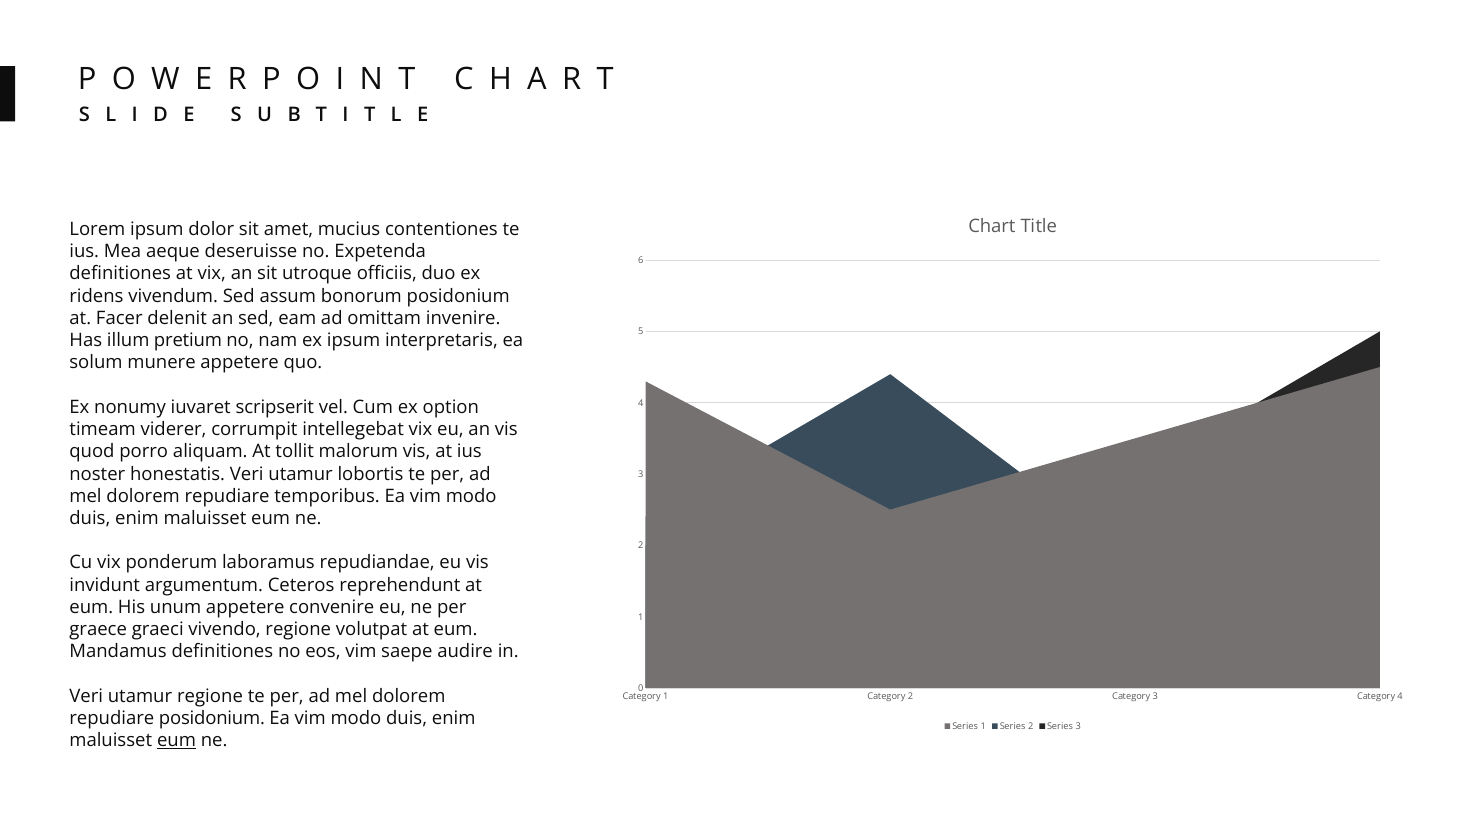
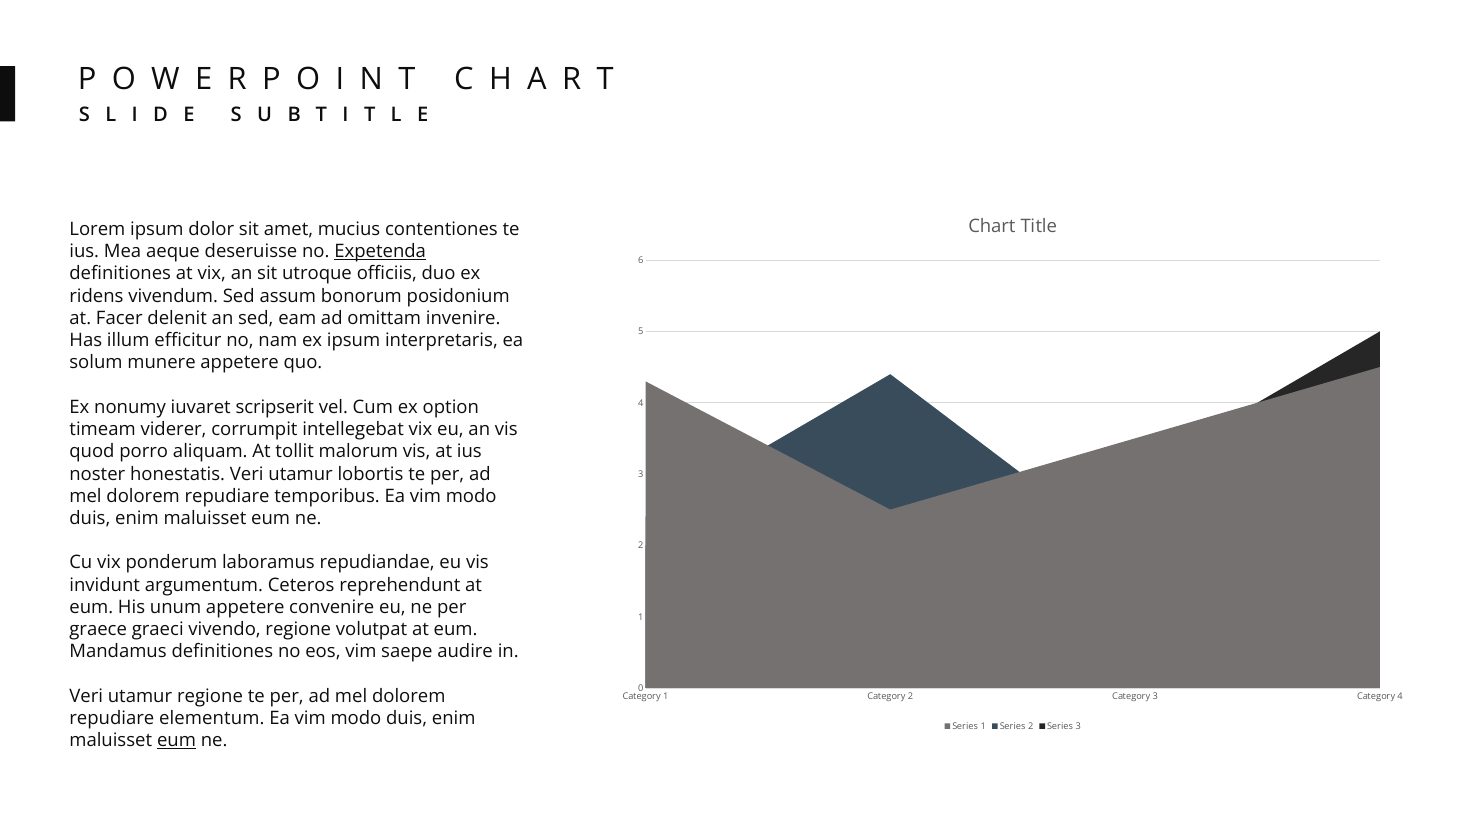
Expetenda underline: none -> present (380, 252)
pretium: pretium -> efficitur (188, 341)
repudiare posidonium: posidonium -> elementum (212, 719)
